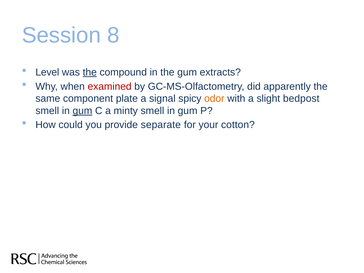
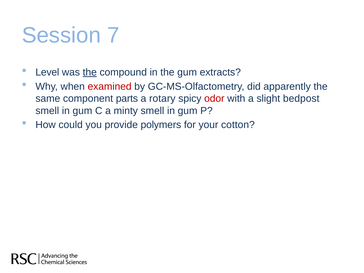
8: 8 -> 7 (113, 35)
plate: plate -> parts (127, 99)
signal: signal -> rotary (162, 99)
odor colour: orange -> red (214, 99)
gum underline: present -> none (82, 111)
separate: separate -> polymers (161, 125)
